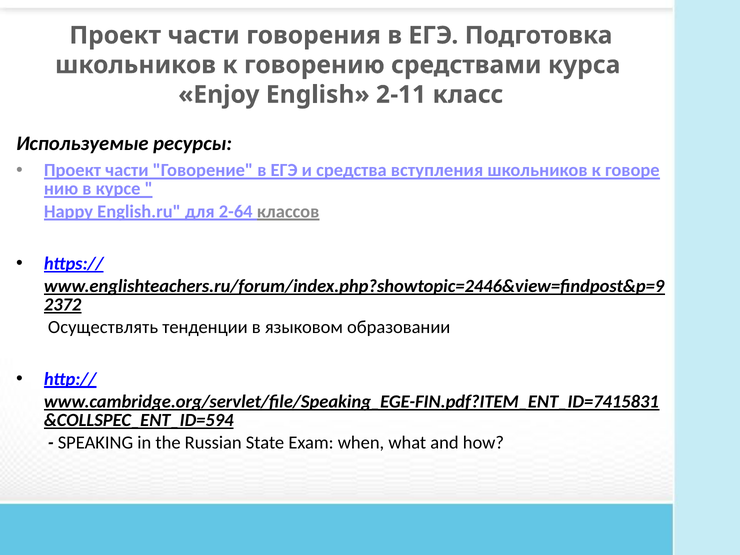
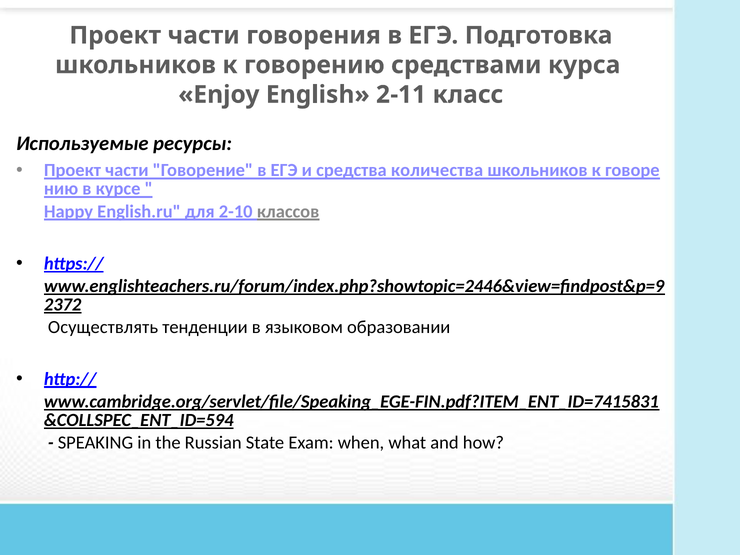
вступления: вступления -> количества (437, 170)
2-64: 2-64 -> 2-10 (236, 211)
